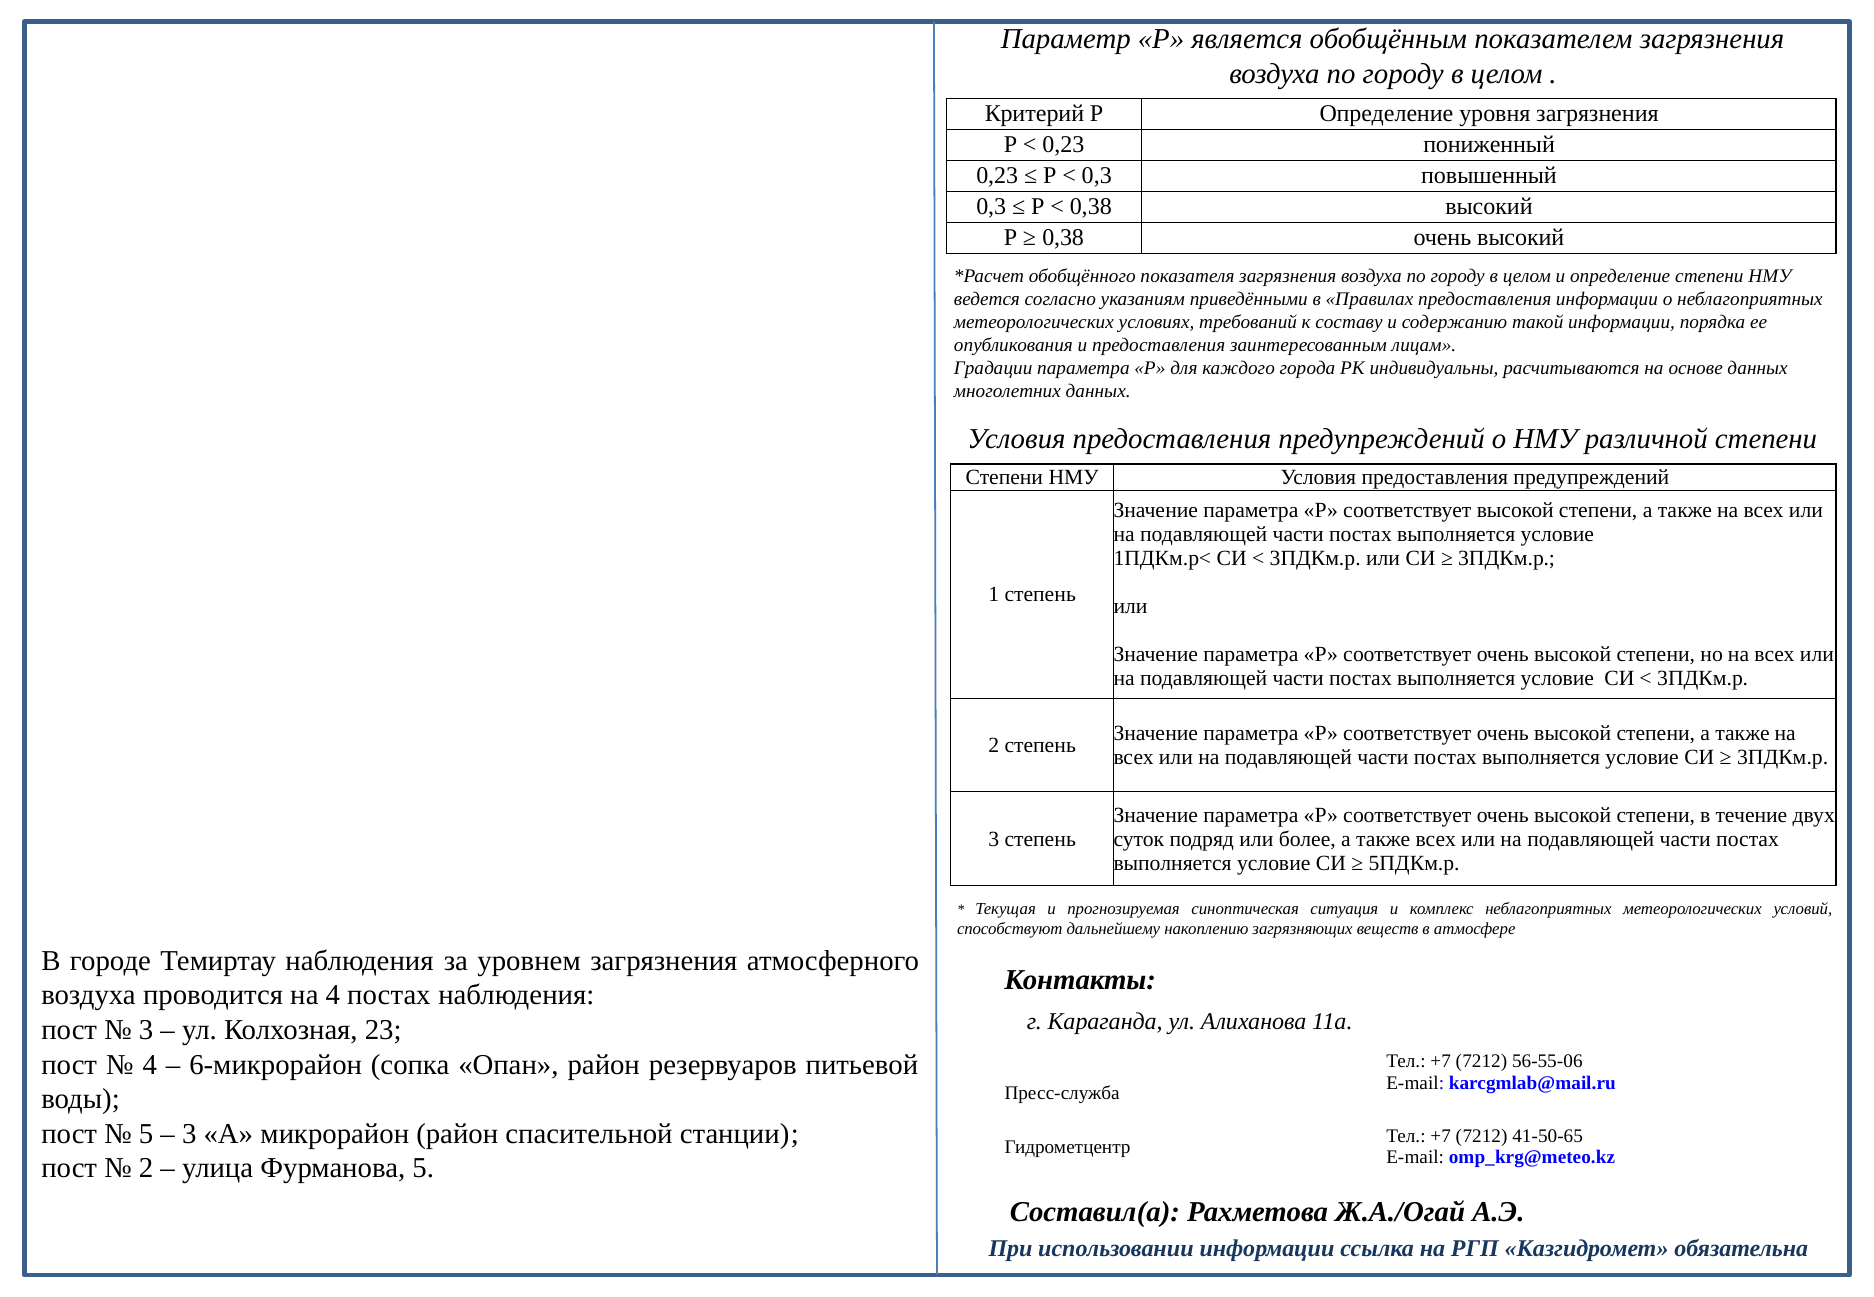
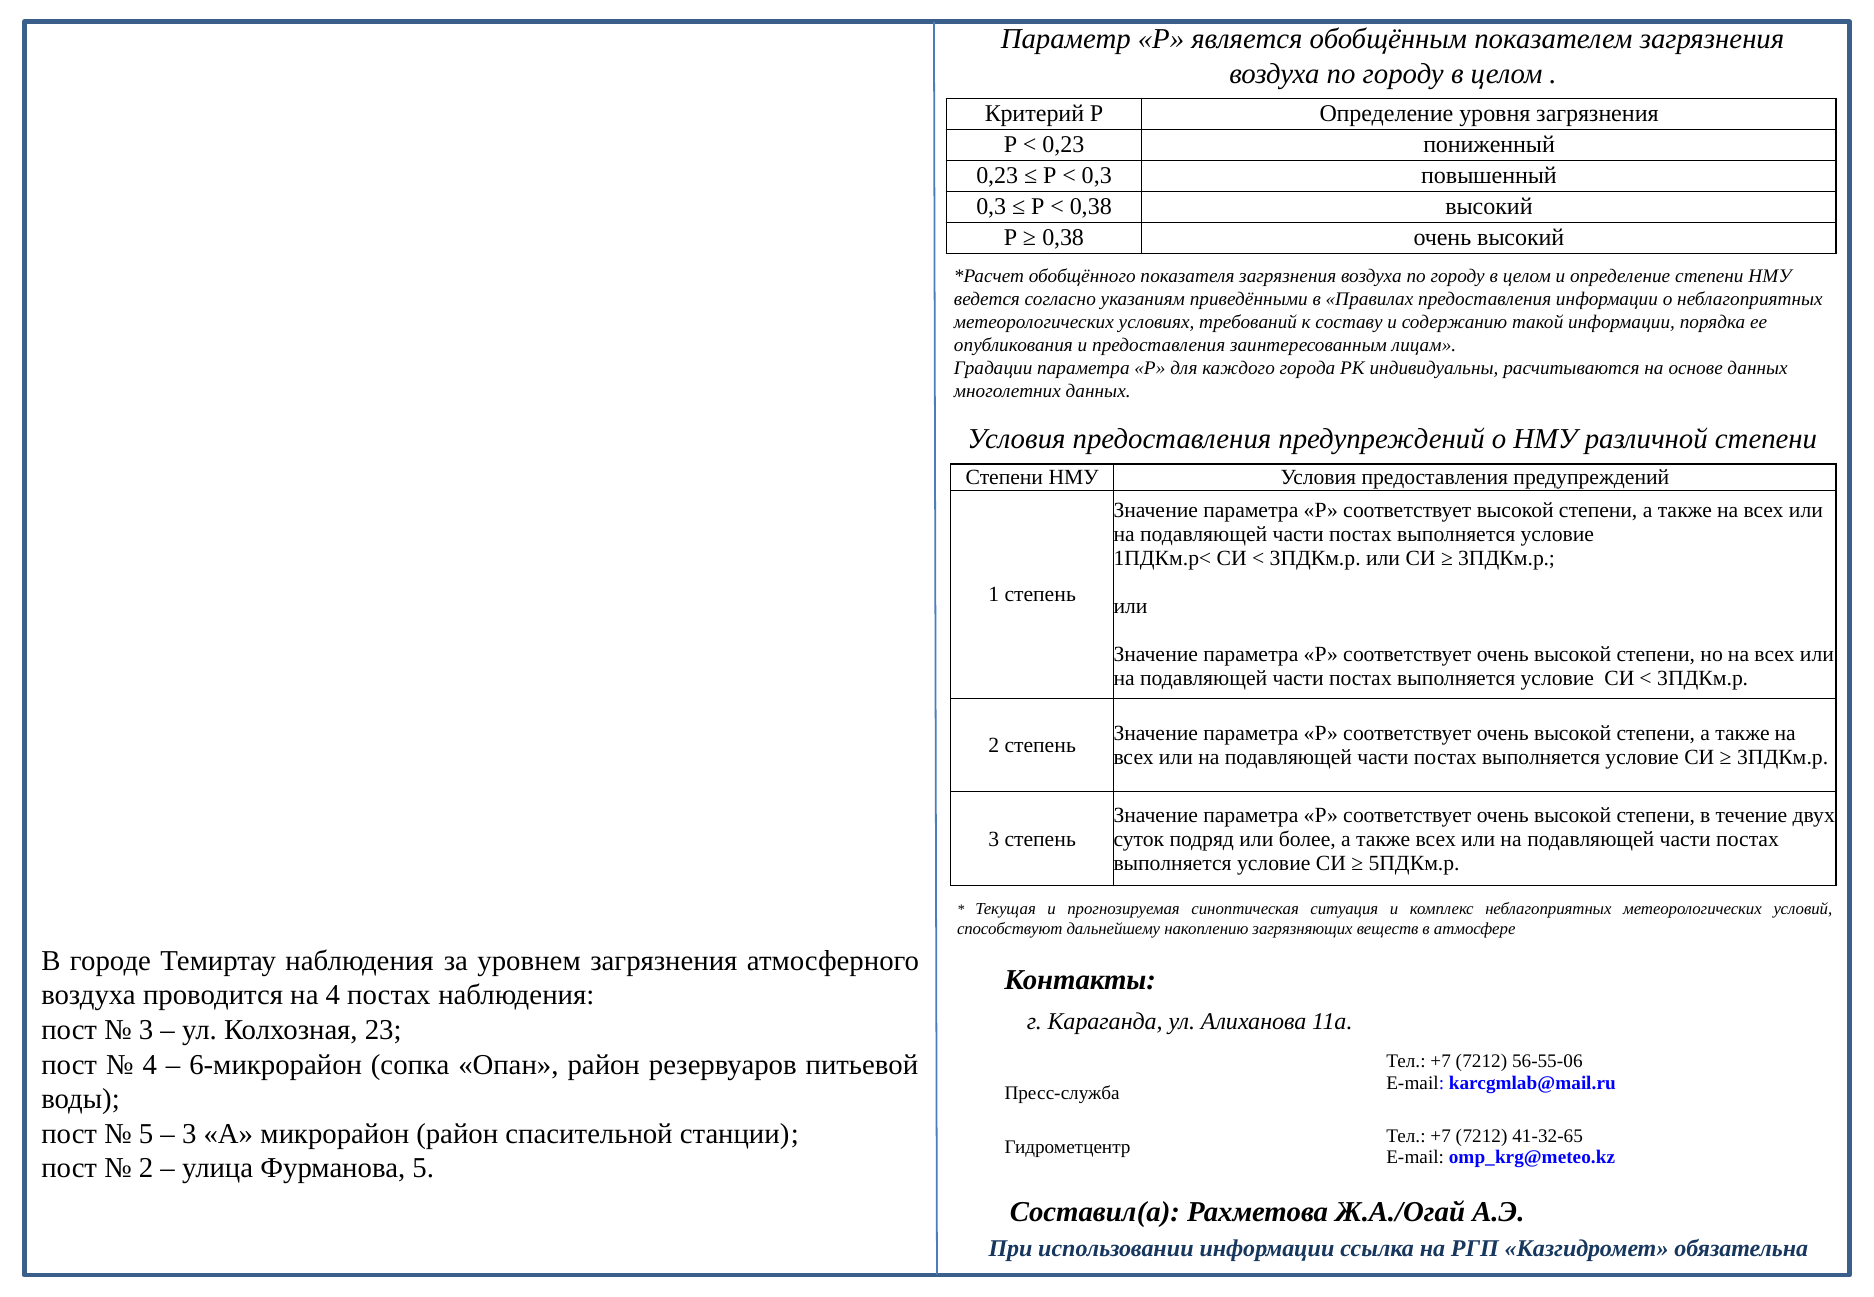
41-50-65: 41-50-65 -> 41-32-65 (1548, 1137)
